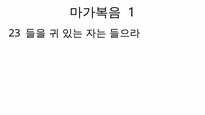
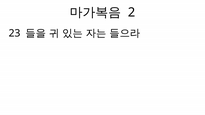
1: 1 -> 2 (132, 12)
